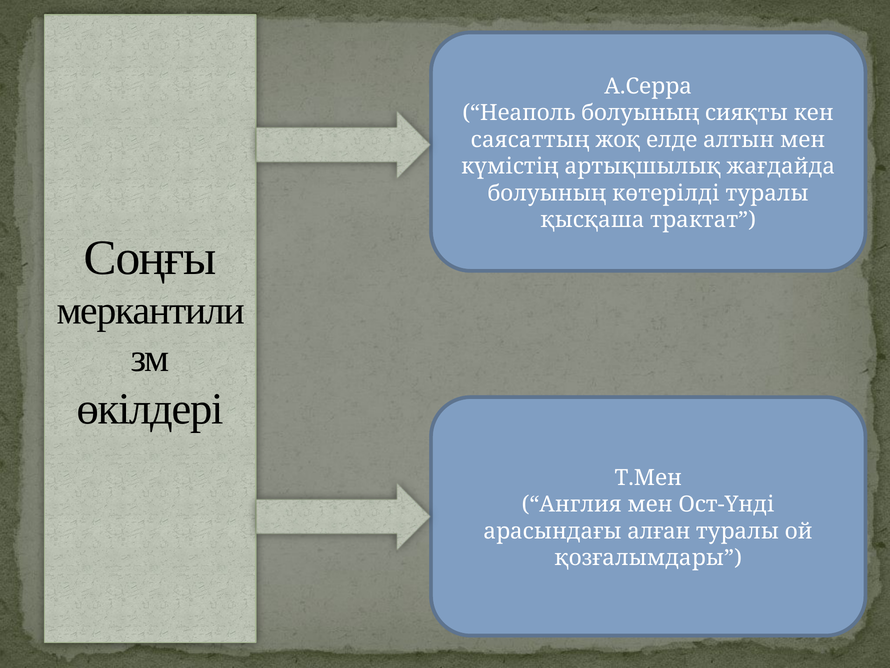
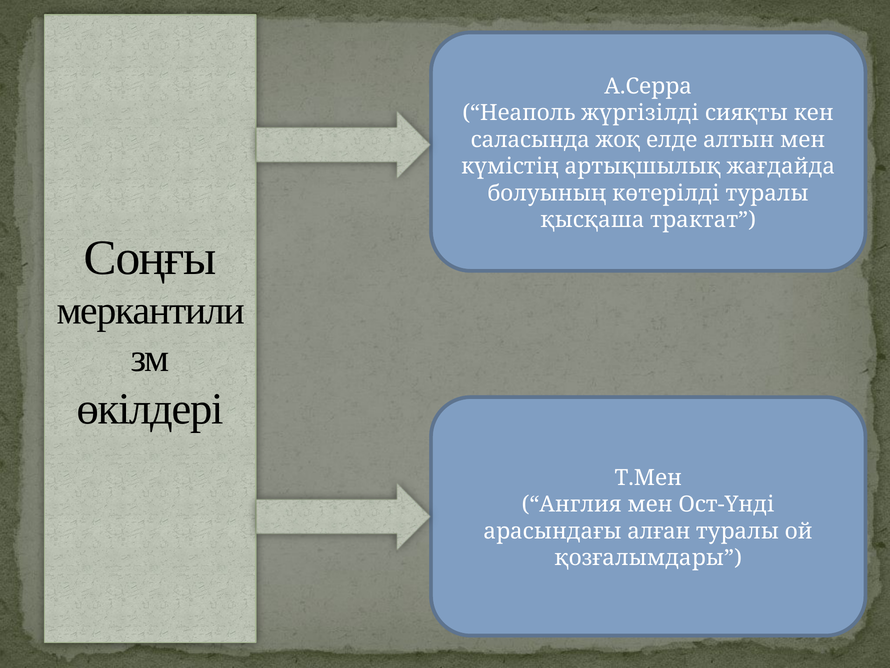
Неаполь болуының: болуының -> жүргізілді (640, 113)
саясаттың: саясаттың -> саласында (530, 140)
